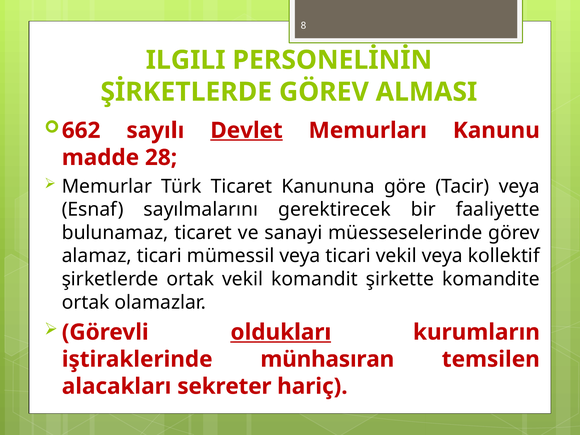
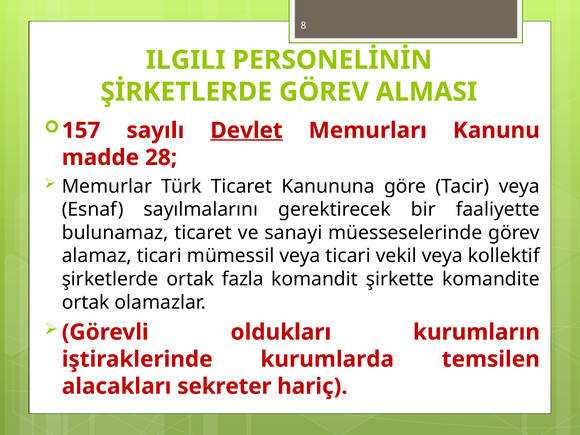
662: 662 -> 157 (81, 130)
ortak vekil: vekil -> fazla (243, 279)
oldukları underline: present -> none (281, 332)
münhasıran: münhasıran -> kurumlarda (327, 359)
